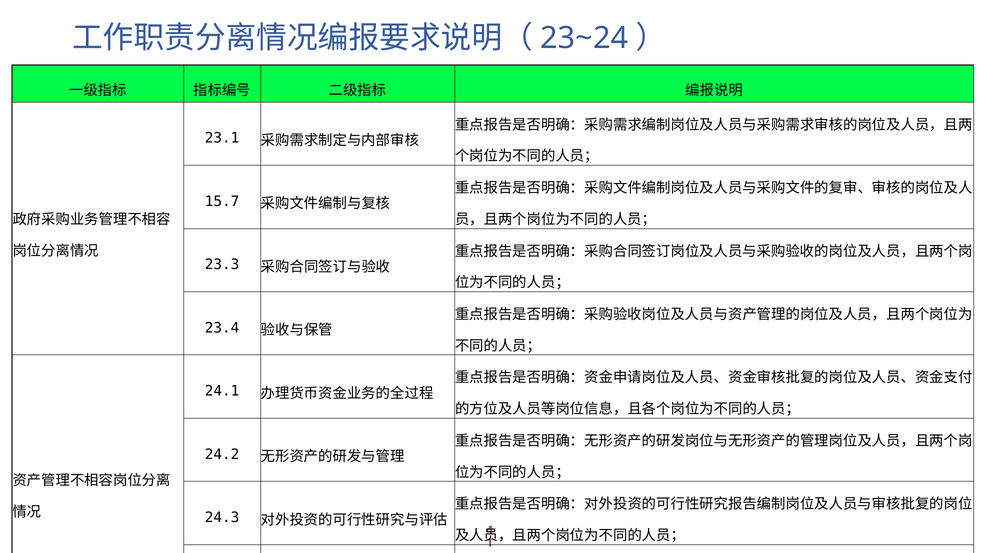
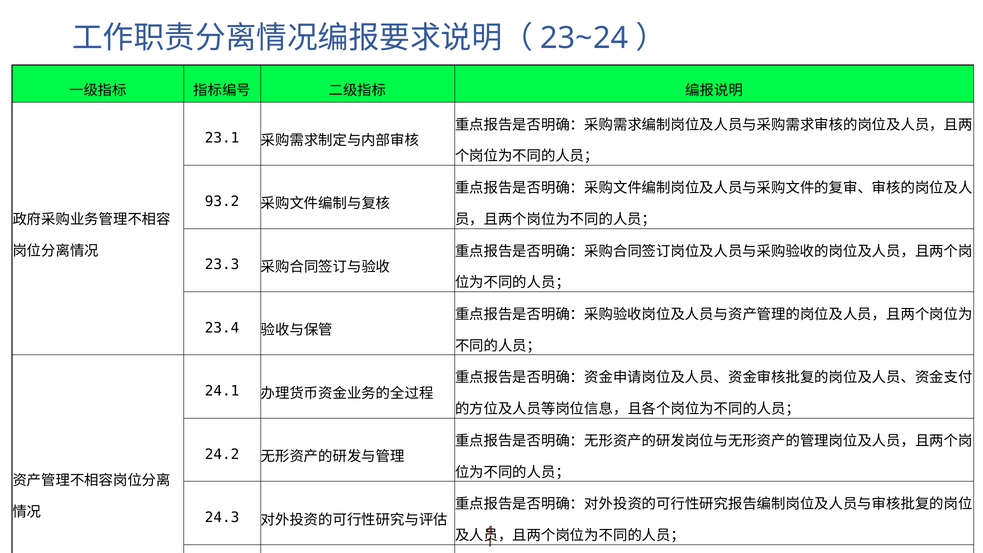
15.7: 15.7 -> 93.2 (222, 201)
